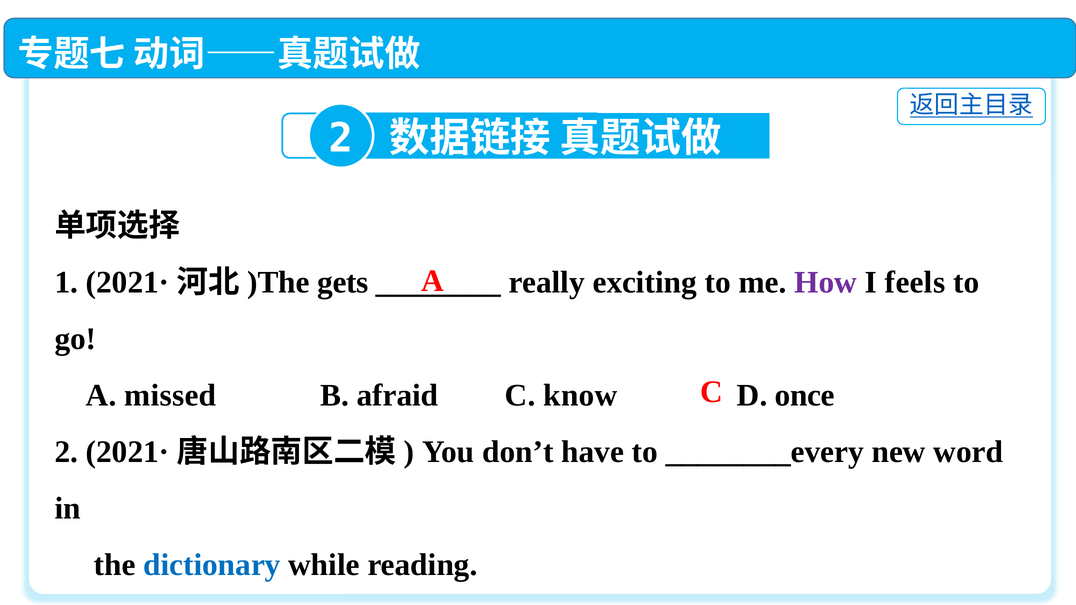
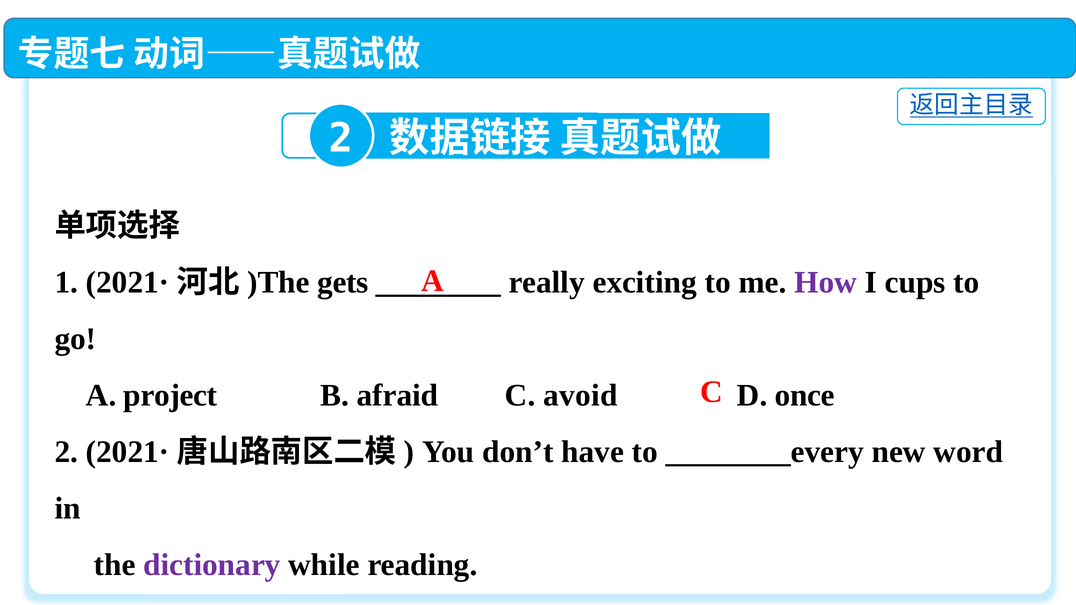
feels: feels -> cups (915, 282)
missed: missed -> project (170, 395)
know: know -> avoid (581, 395)
dictionary colour: blue -> purple (212, 565)
